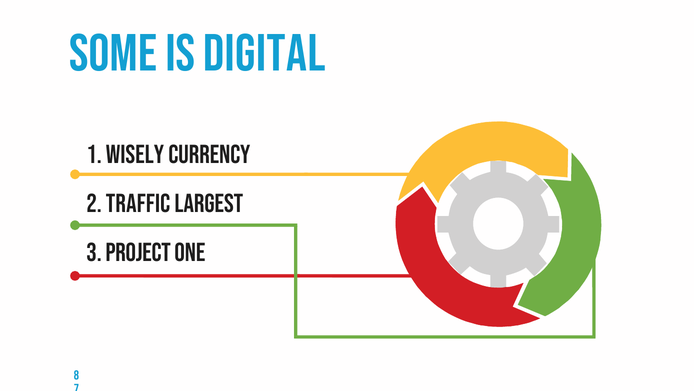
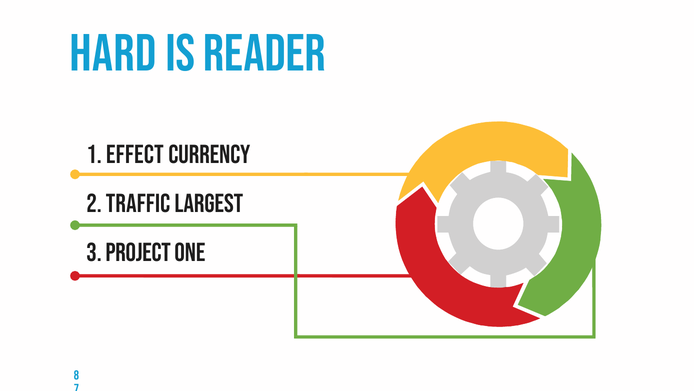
Some: Some -> Hard (113, 54)
digital: digital -> reader (265, 54)
Wisely: Wisely -> Effect (135, 155)
